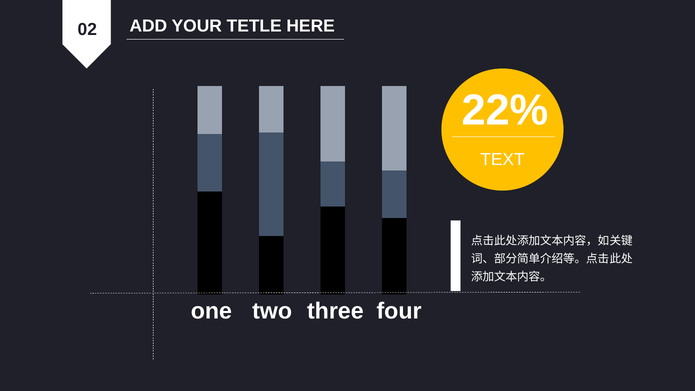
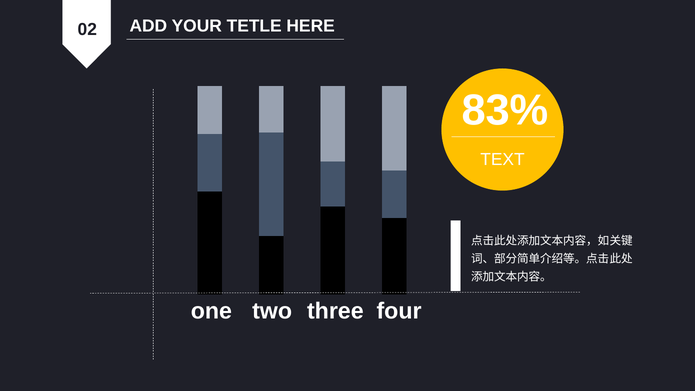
22%: 22% -> 83% (505, 111)
